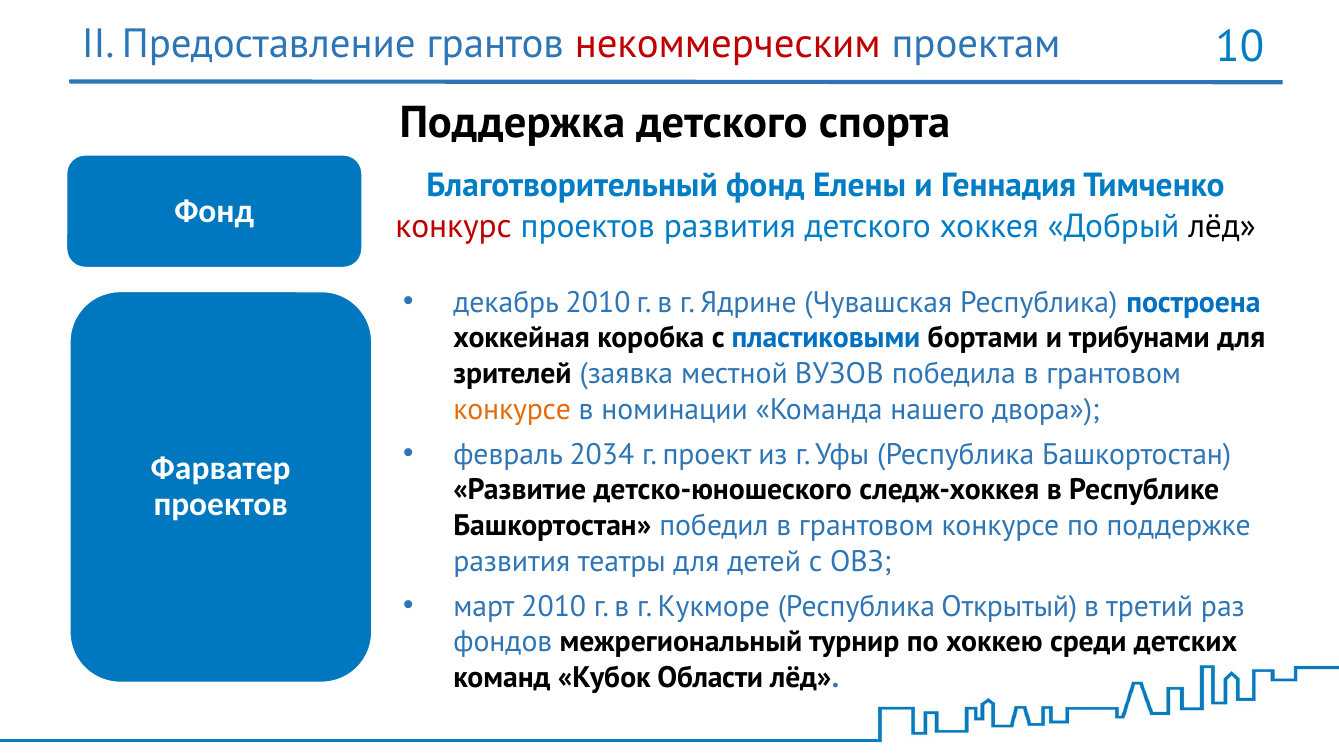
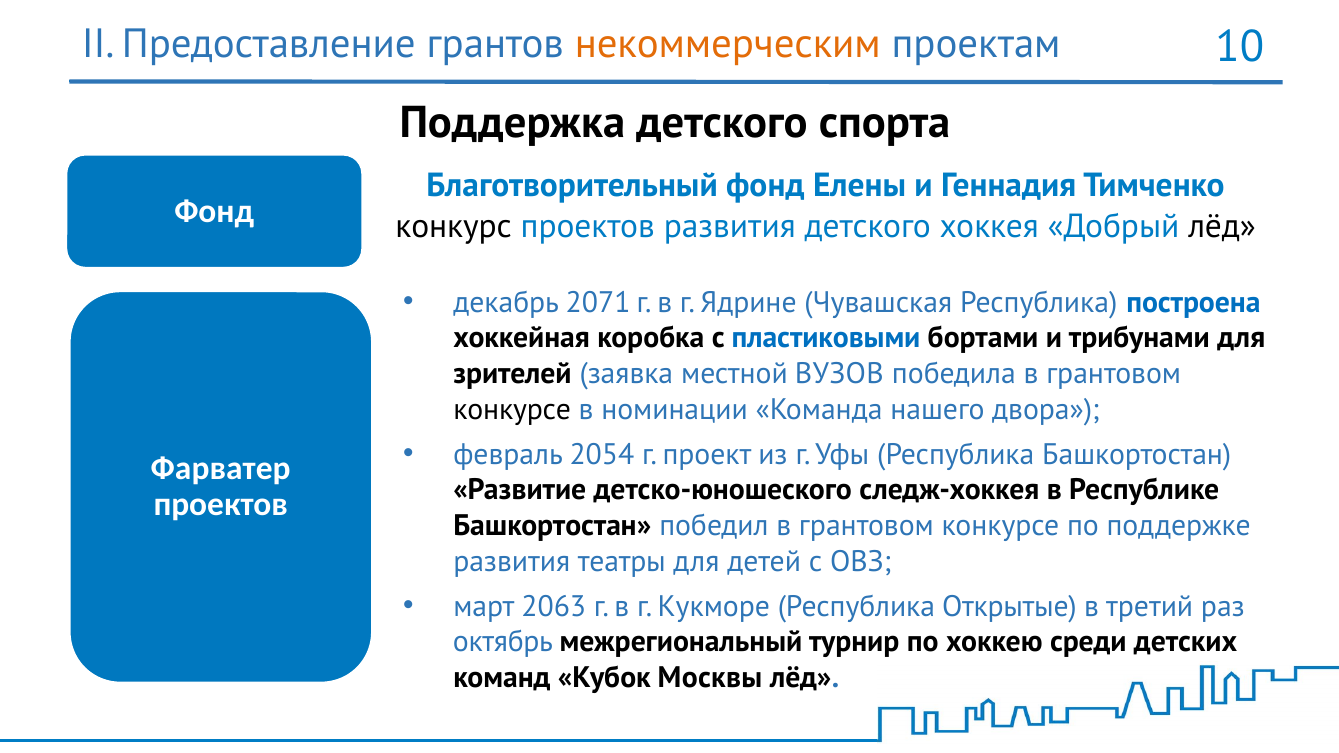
некоммерческим colour: red -> orange (728, 44)
конкурс colour: red -> black (454, 226)
декабрь 2010: 2010 -> 2071 (598, 302)
конкурсе colour: orange -> black (512, 410)
2034: 2034 -> 2054 (602, 455)
март 2010: 2010 -> 2063 (554, 607)
Открытый: Открытый -> Открытые (1009, 607)
фондов: фондов -> октябрь (503, 642)
Области: Области -> Москвы (710, 678)
